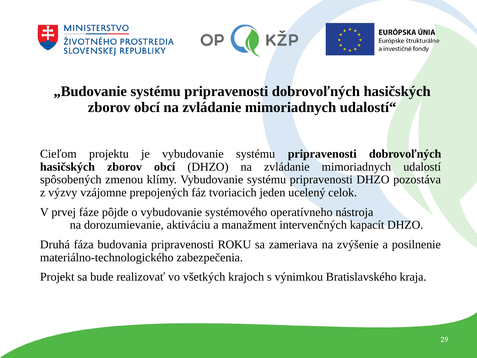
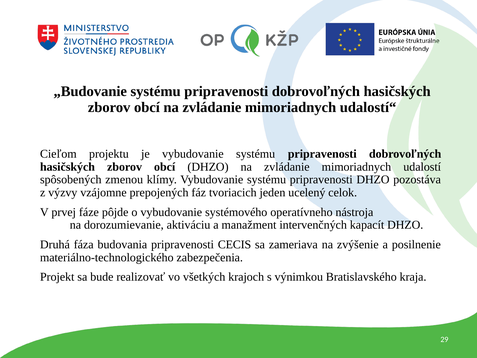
ROKU: ROKU -> CECIS (235, 244)
